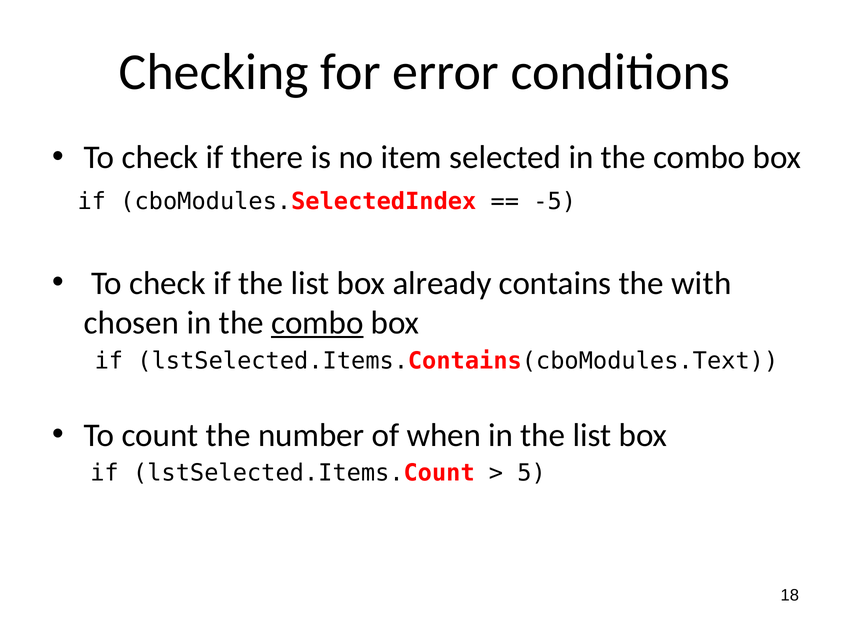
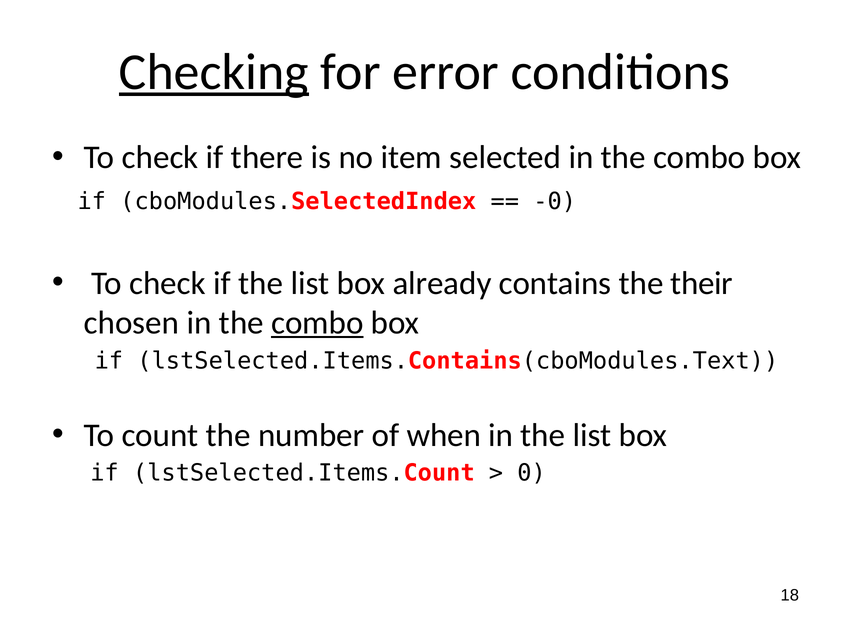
Checking underline: none -> present (214, 72)
-5: -5 -> -0 (555, 201)
with: with -> their (702, 283)
5: 5 -> 0 (532, 474)
